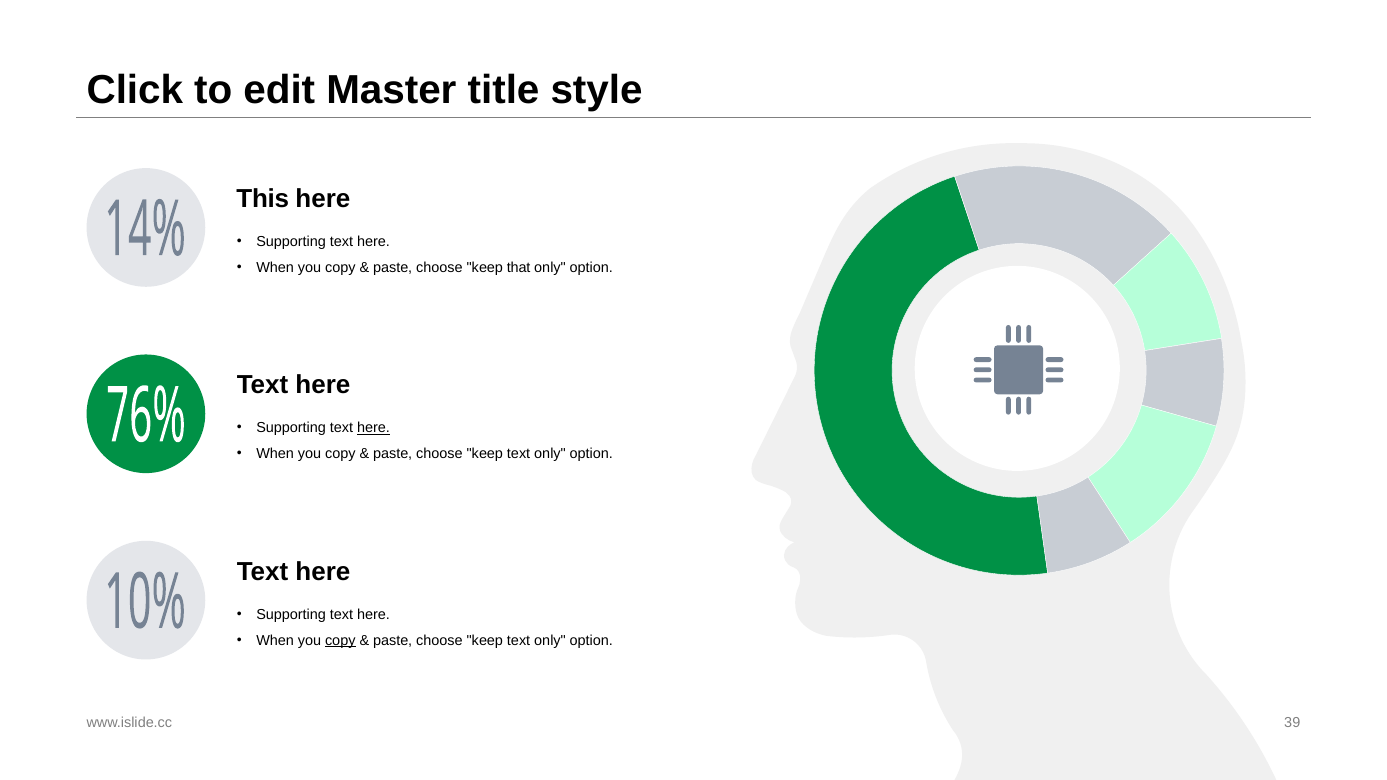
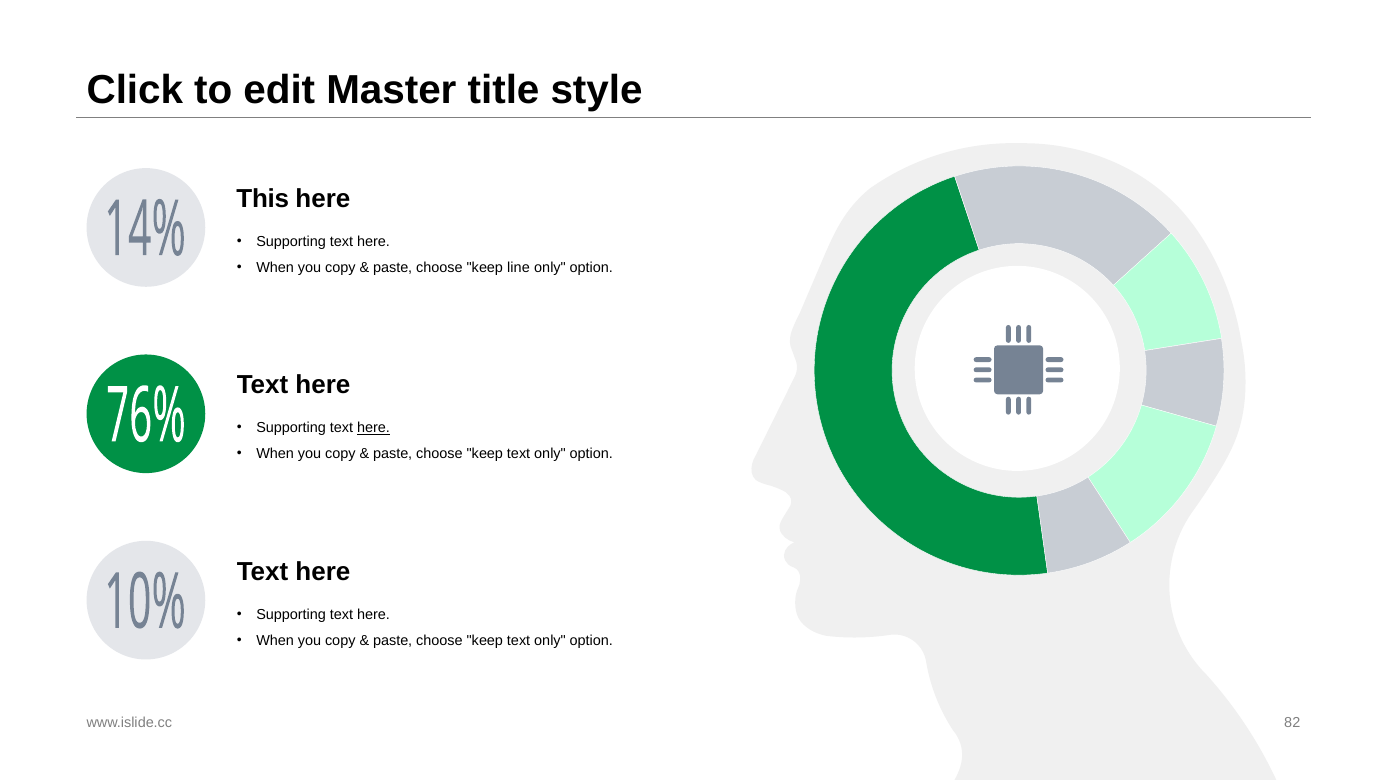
that: that -> line (518, 268)
copy underline: present -> none (340, 641)
39: 39 -> 82 (1292, 723)
